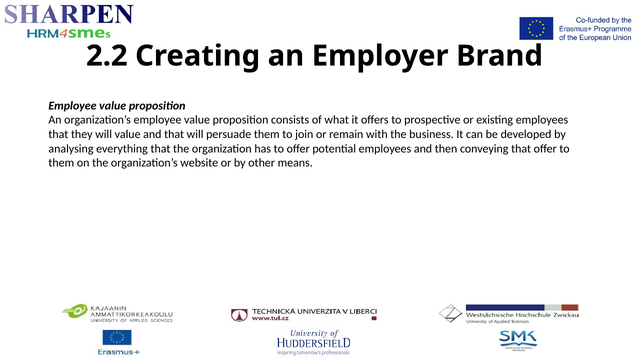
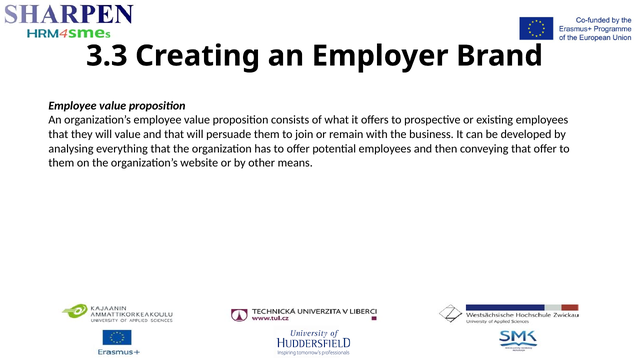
2.2: 2.2 -> 3.3 (107, 56)
